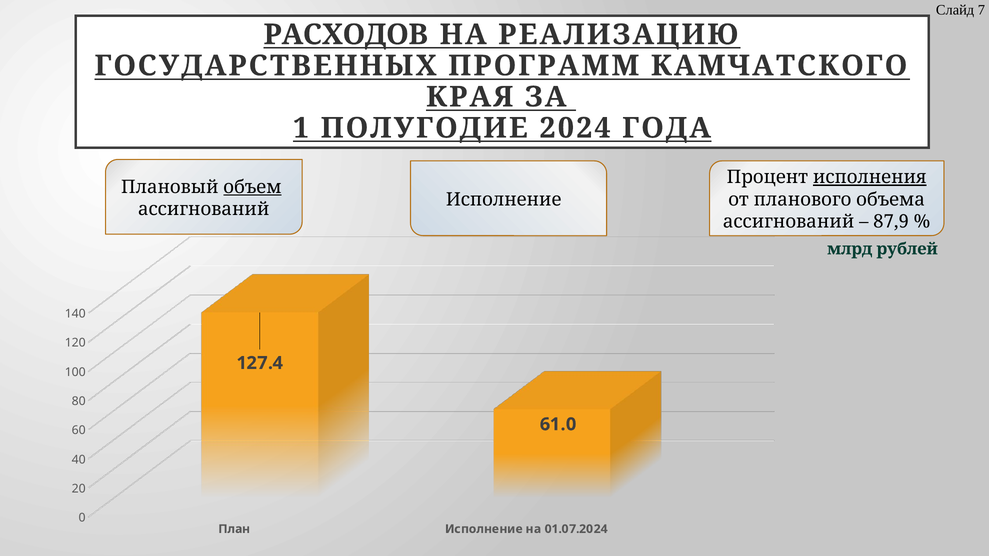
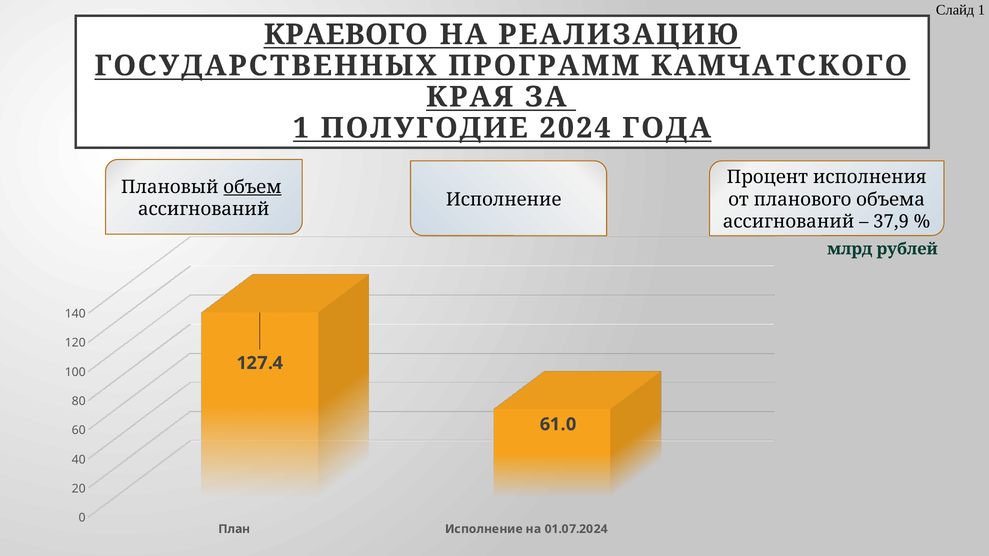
Слайд 7: 7 -> 1 (981, 10)
РАСХОДОВ: РАСХОДОВ -> КРАЕВОГО (346, 35)
исполнения underline: present -> none (870, 177)
87,9: 87,9 -> 37,9 (891, 222)
